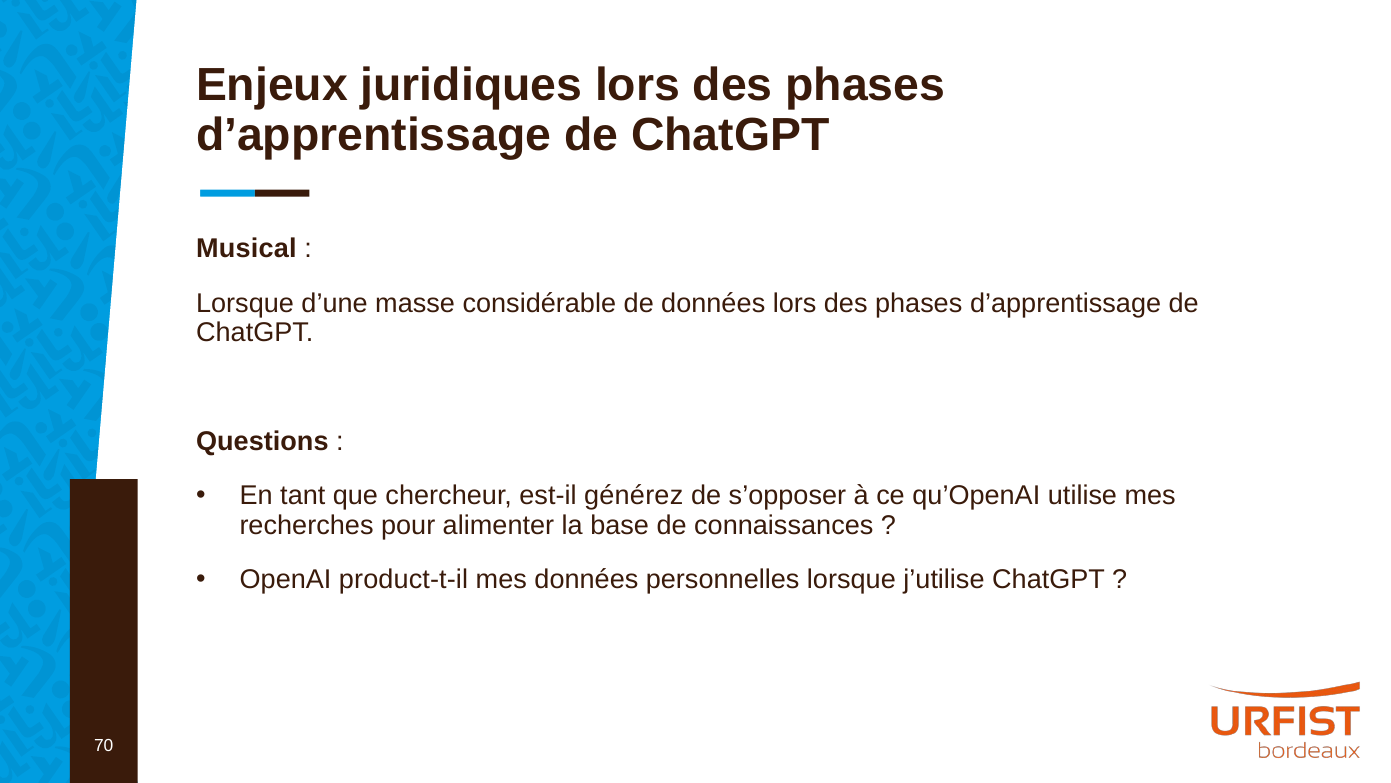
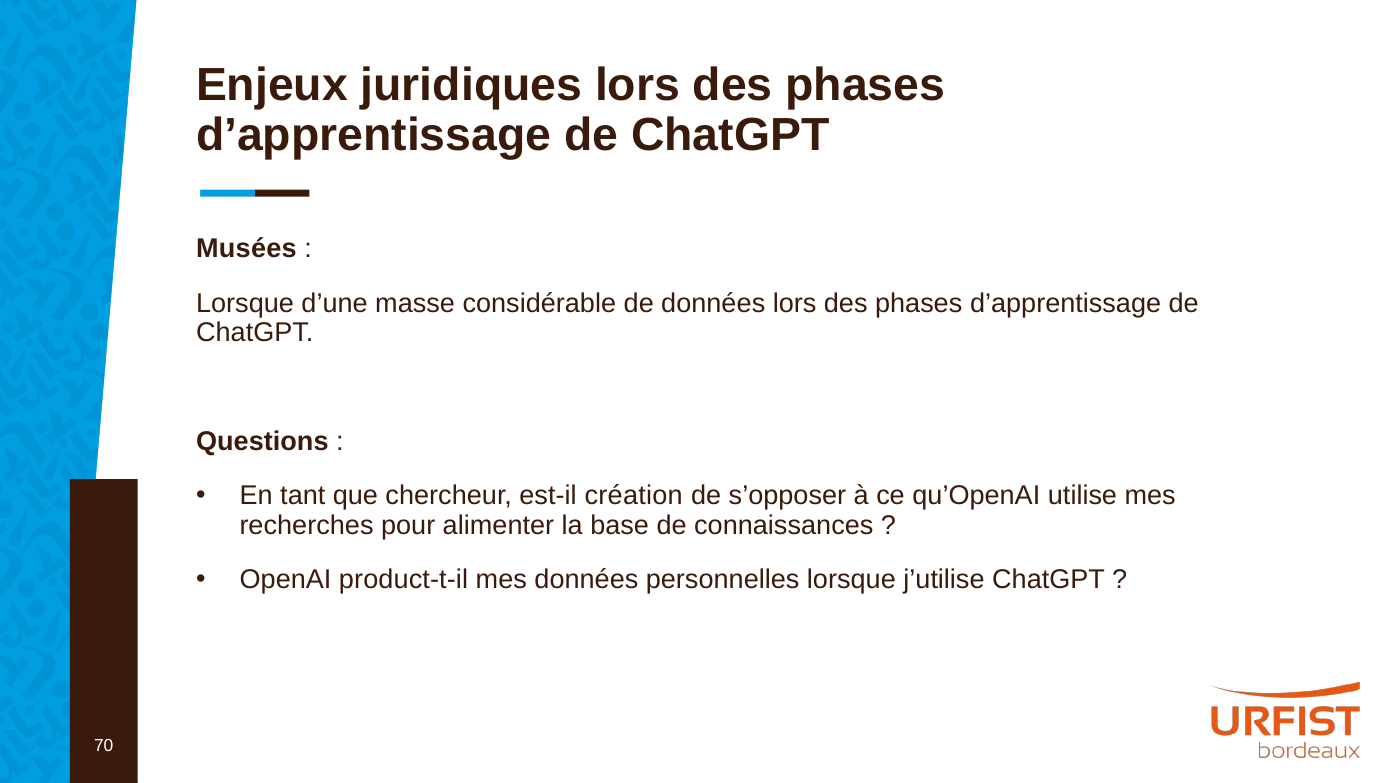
Musical: Musical -> Musées (246, 249)
générez: générez -> création (634, 496)
